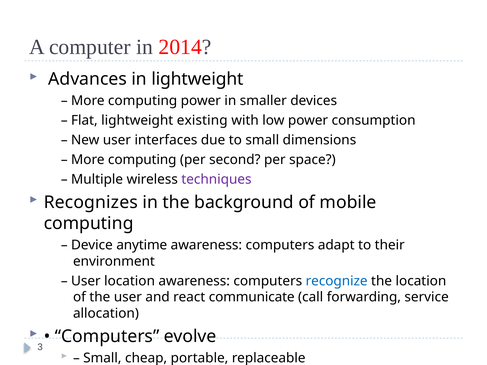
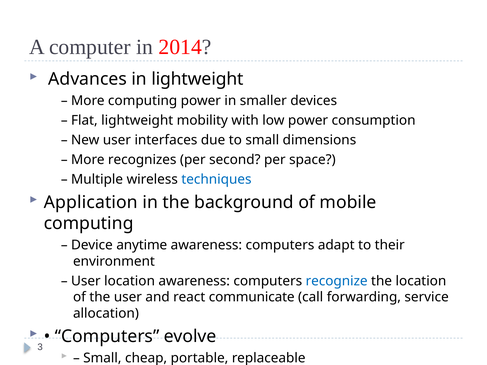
existing: existing -> mobility (202, 121)
computing: computing -> recognizes (142, 160)
techniques colour: purple -> blue (216, 179)
Recognizes: Recognizes -> Application (91, 202)
